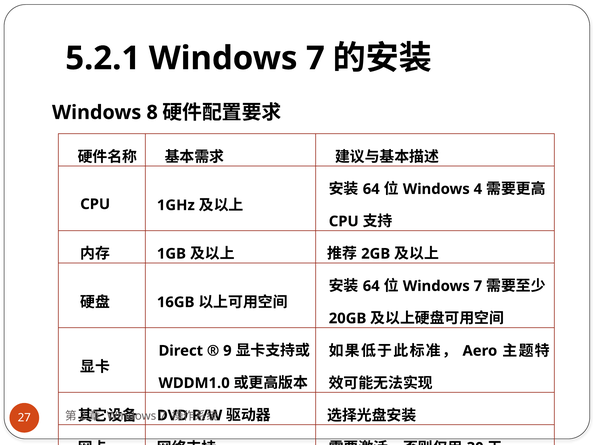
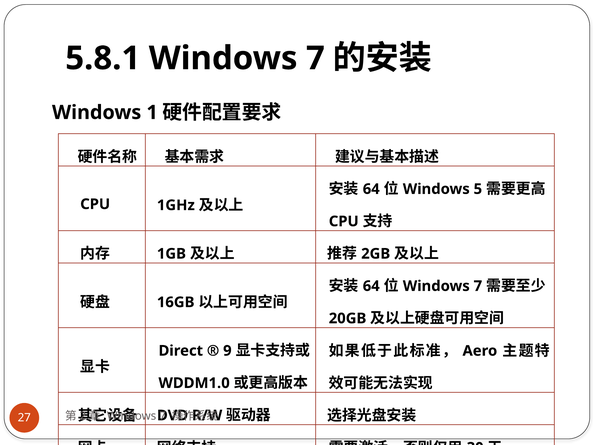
5.2.1: 5.2.1 -> 5.8.1 (103, 58)
8: 8 -> 1 (152, 113)
4: 4 -> 5 (478, 189)
